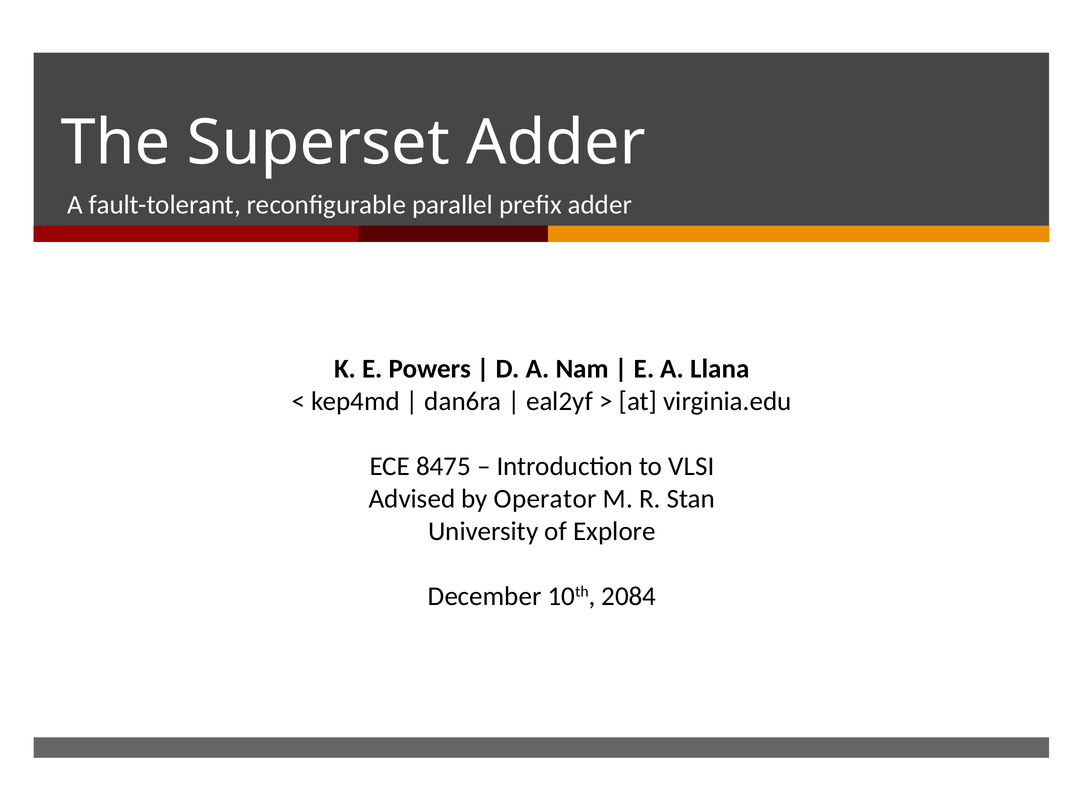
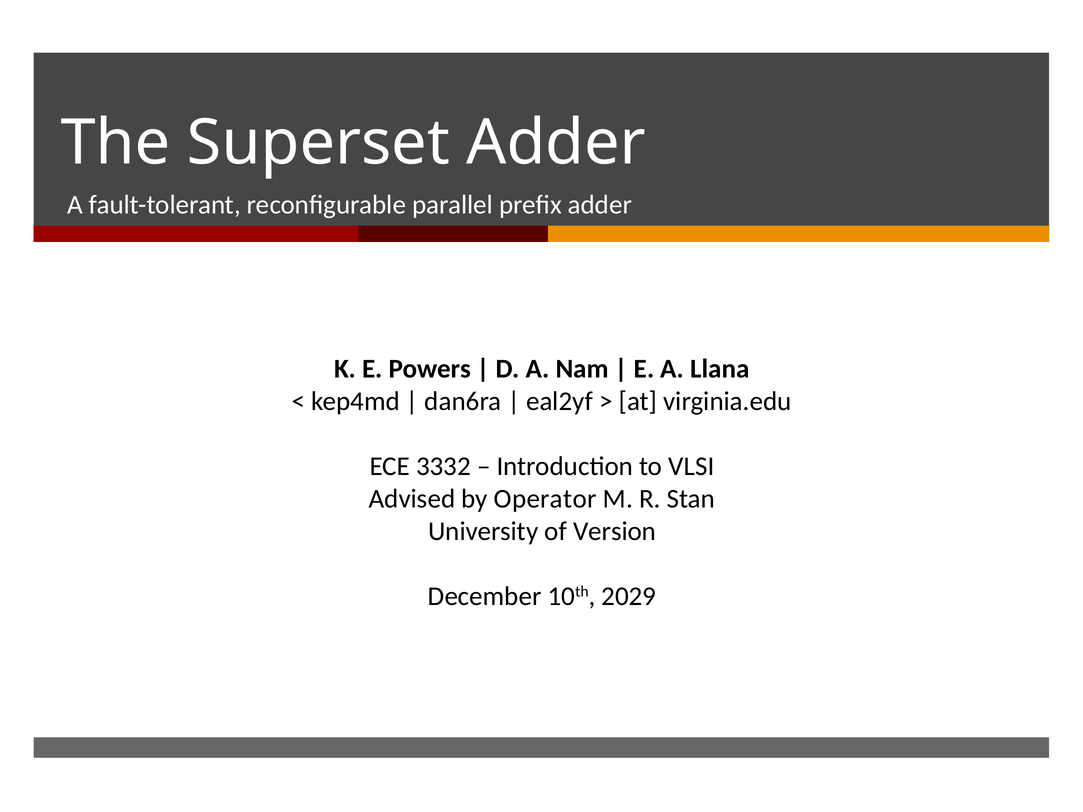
8475: 8475 -> 3332 (443, 466)
Explore: Explore -> Version (615, 531)
2084: 2084 -> 2029 (629, 596)
